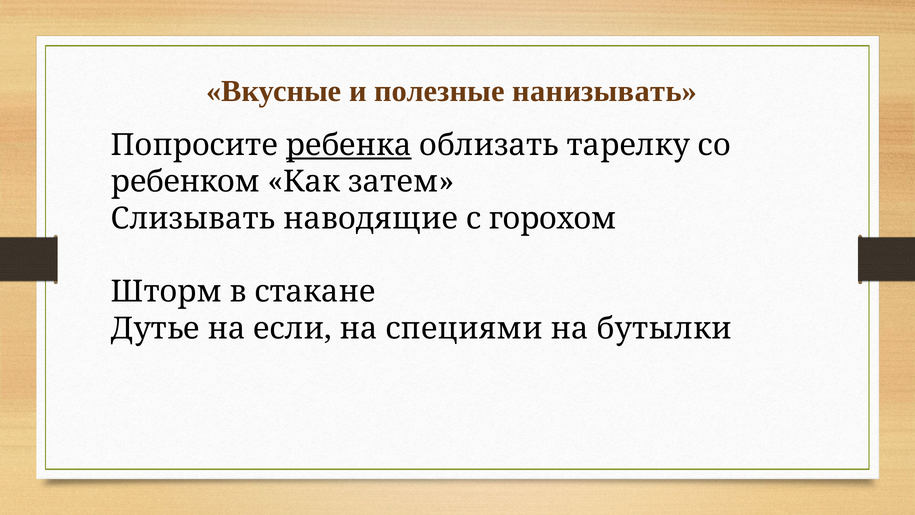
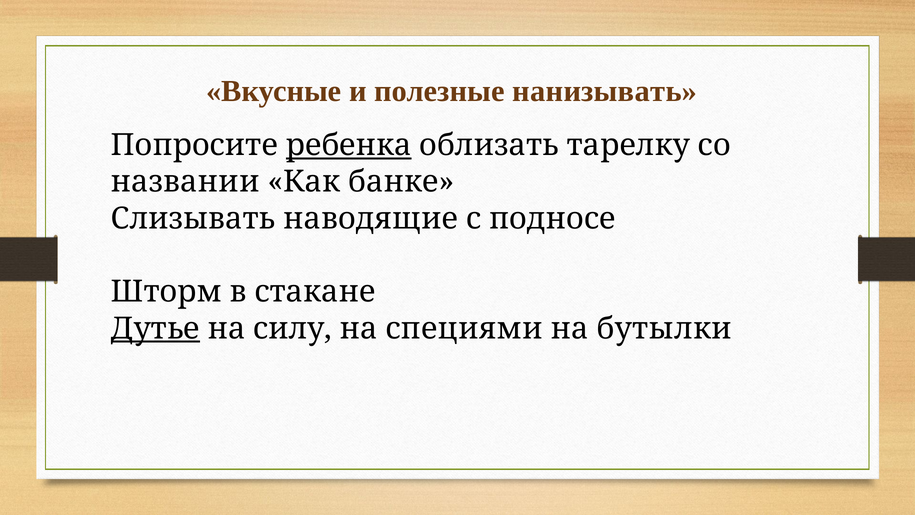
ребенком: ребенком -> названии (185, 182)
затем: затем -> банке (401, 182)
горохом: горохом -> подносе (552, 218)
Дутье underline: none -> present (155, 328)
если: если -> силу (293, 328)
